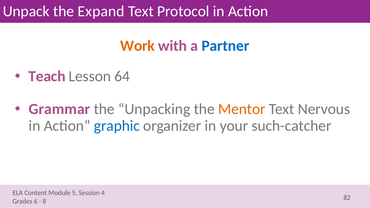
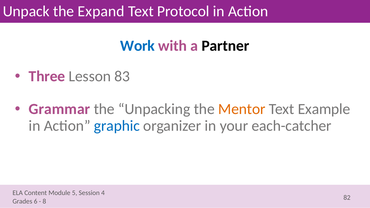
Work colour: orange -> blue (138, 46)
Partner colour: blue -> black (225, 46)
Teach: Teach -> Three (47, 76)
64: 64 -> 83 (122, 76)
Nervous: Nervous -> Example (324, 109)
such-catcher: such-catcher -> each-catcher (292, 126)
